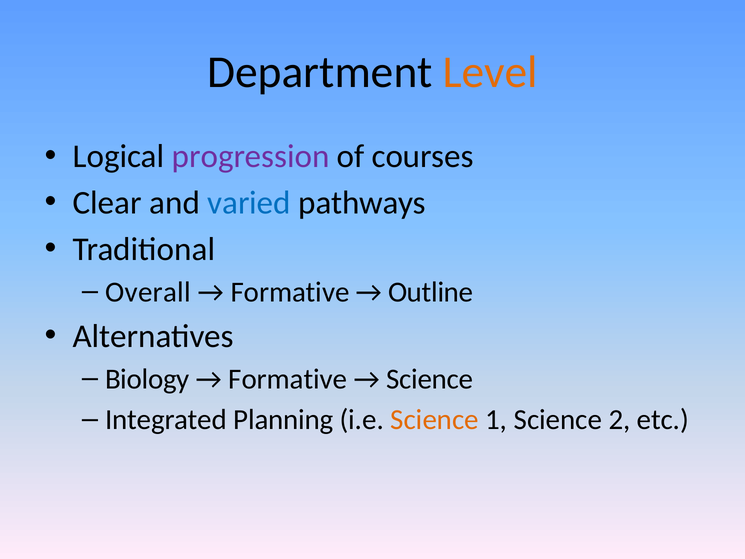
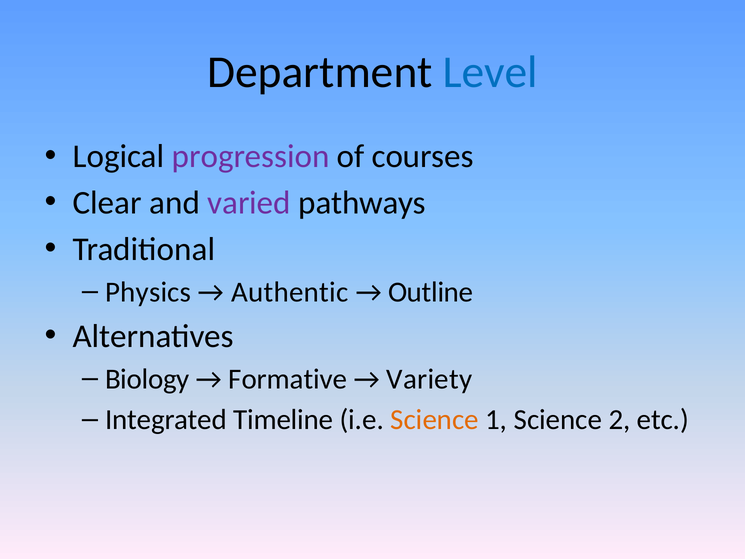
Level colour: orange -> blue (490, 72)
varied colour: blue -> purple (249, 203)
Overall: Overall -> Physics (148, 292)
Formative: Formative -> Authentic (290, 292)
Science: Science -> Variety (429, 379)
Planning: Planning -> Timeline (283, 419)
